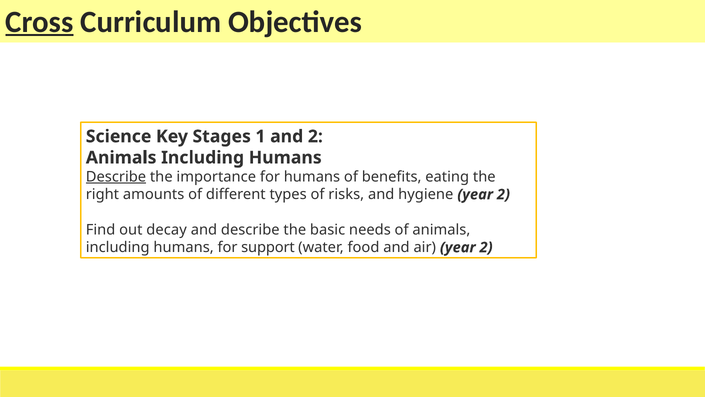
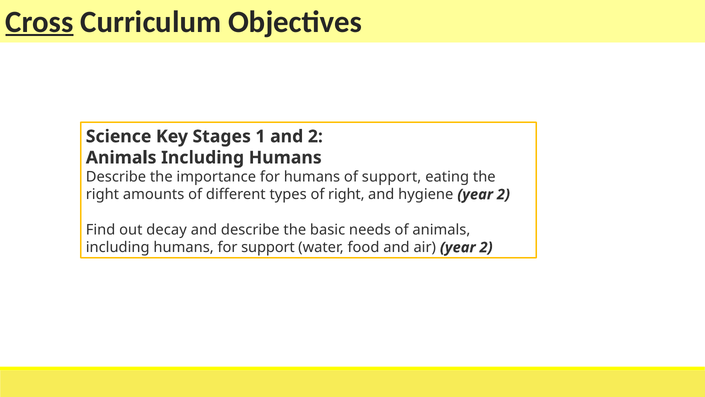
Describe underline: present -> none (116, 177)
of benefits: benefits -> support (392, 177)
of risks: risks -> right (346, 194)
